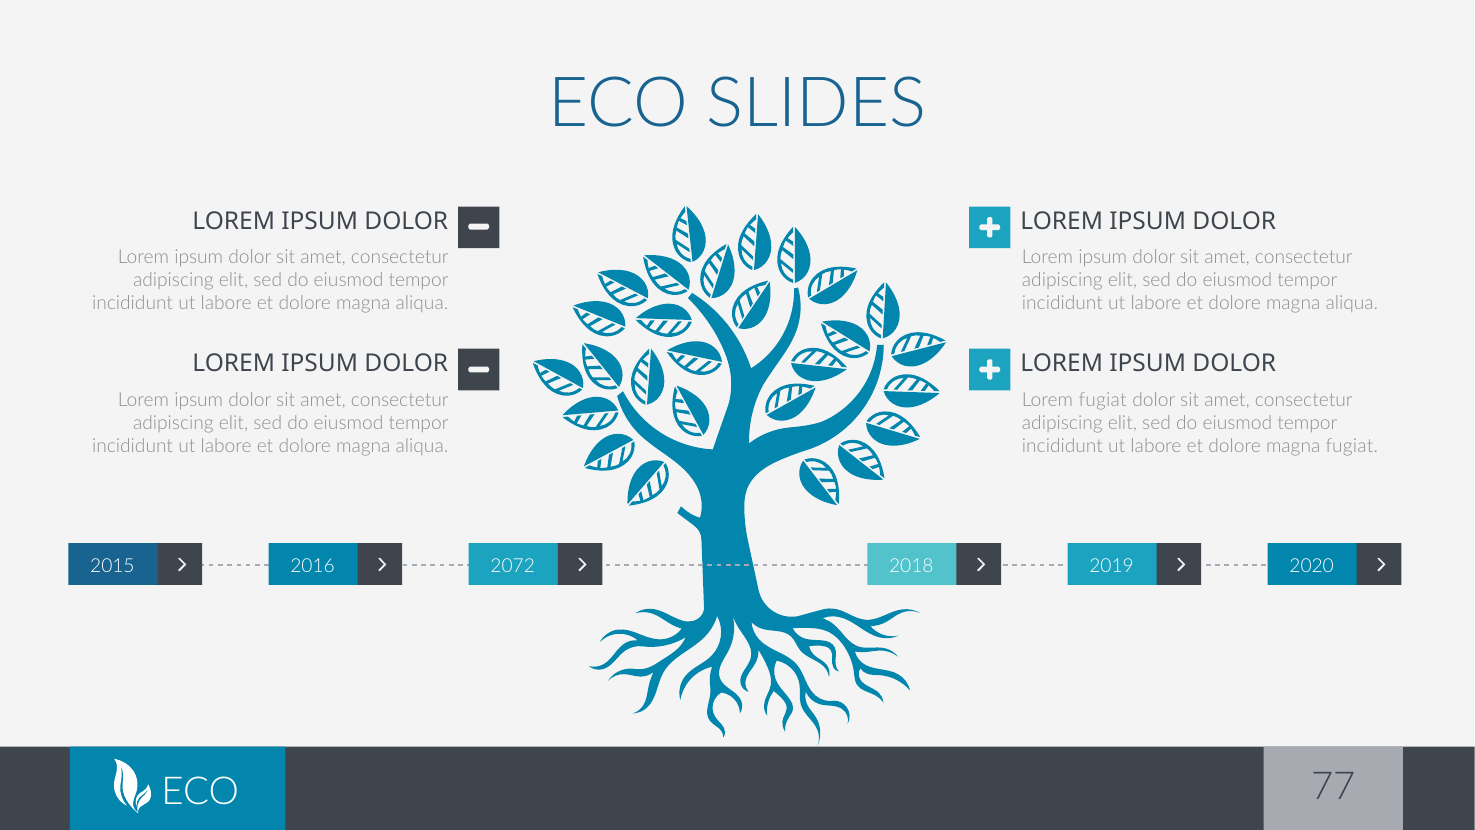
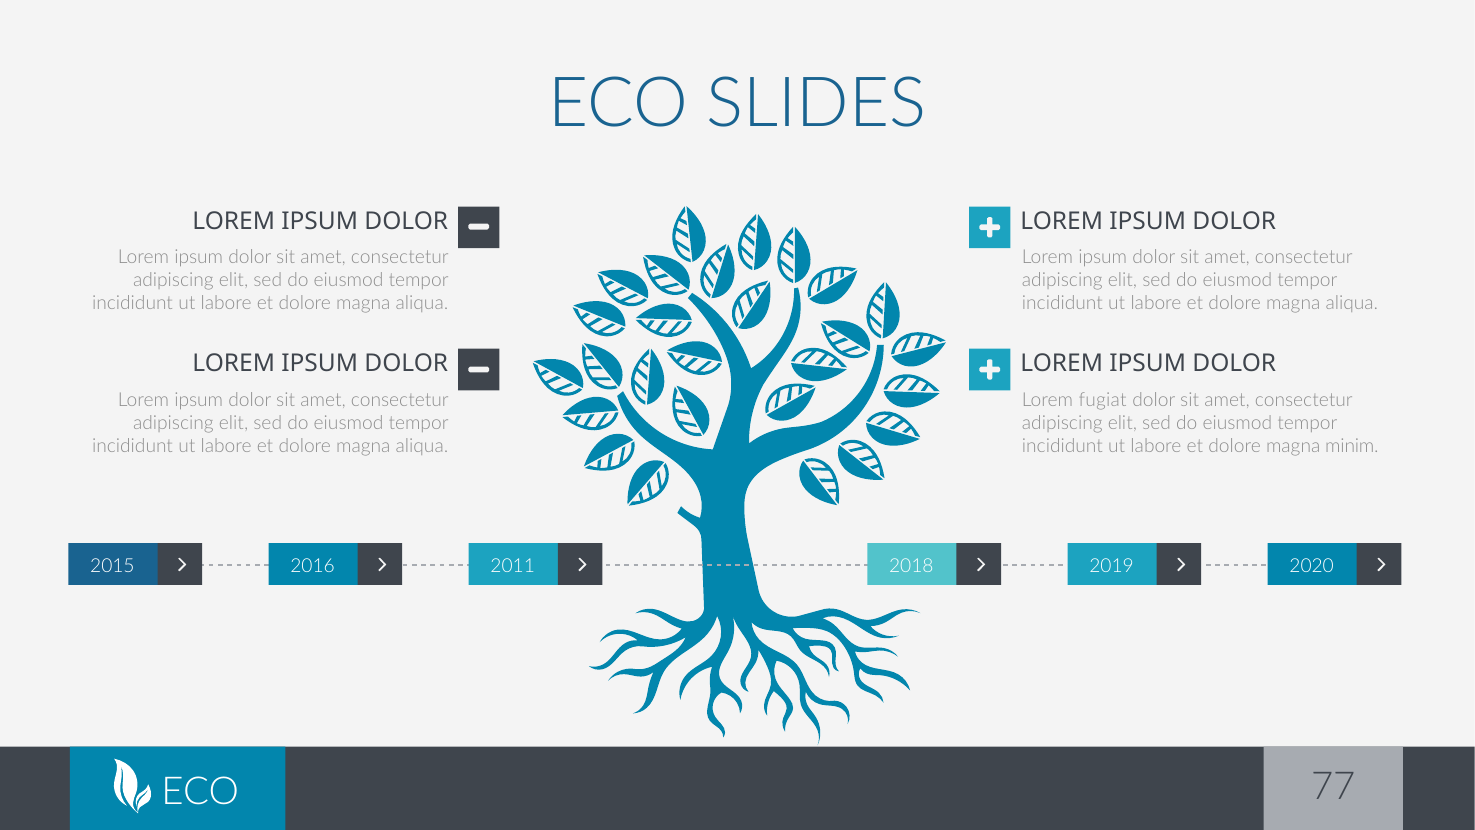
magna fugiat: fugiat -> minim (1352, 446)
2072: 2072 -> 2011 (513, 566)
